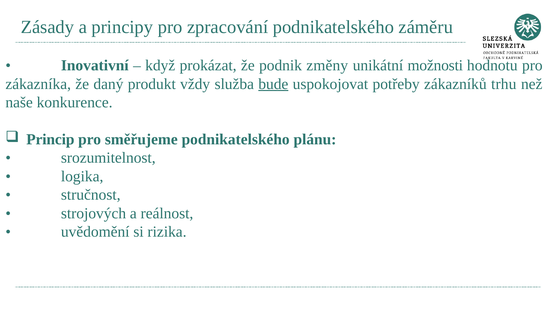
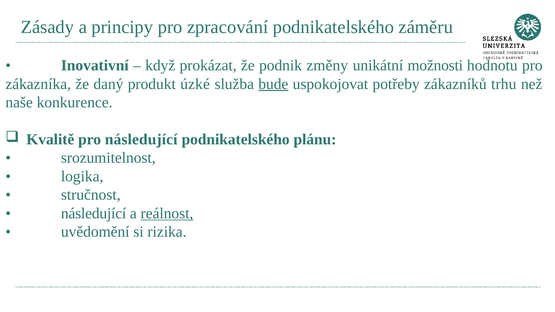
vždy: vždy -> úzké (195, 84)
Princip: Princip -> Kvalitě (50, 139)
pro směřujeme: směřujeme -> následující (141, 139)
strojových: strojových -> následující (94, 214)
reálnost underline: none -> present (167, 214)
